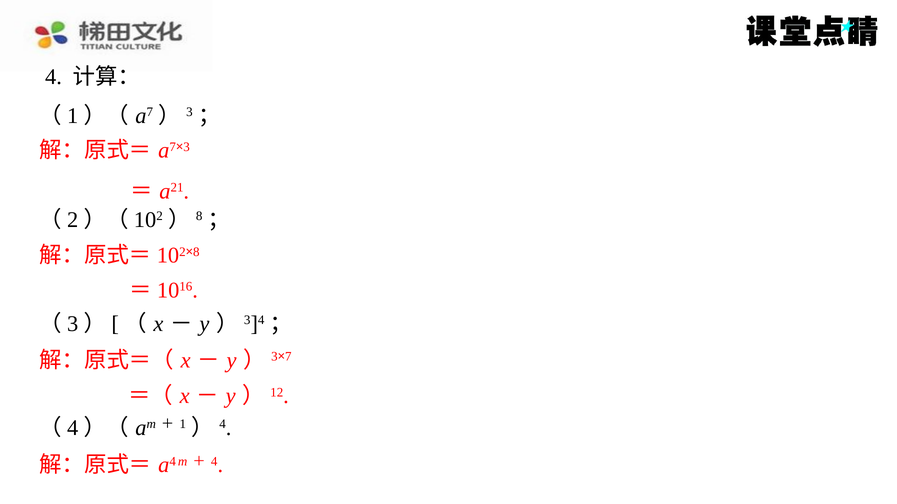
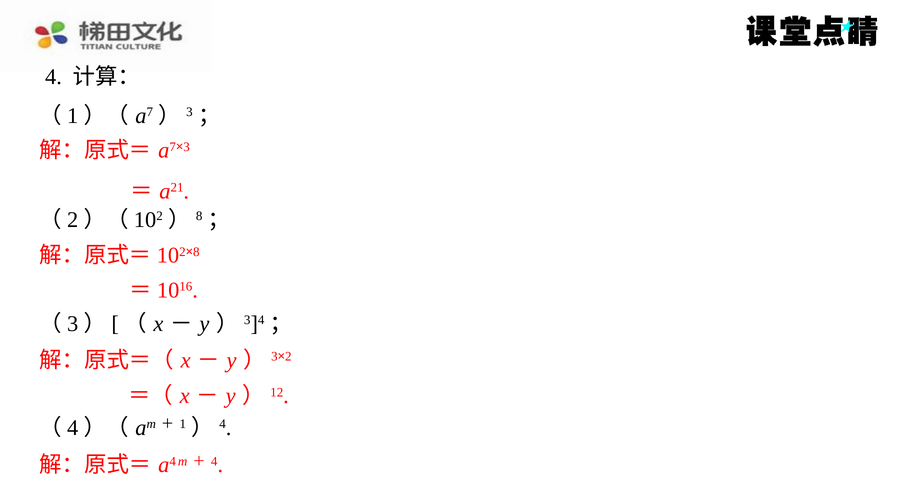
7: 7 -> 2 (288, 357)
